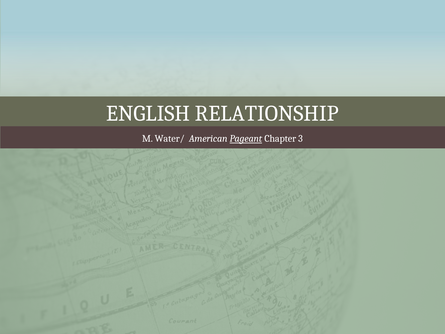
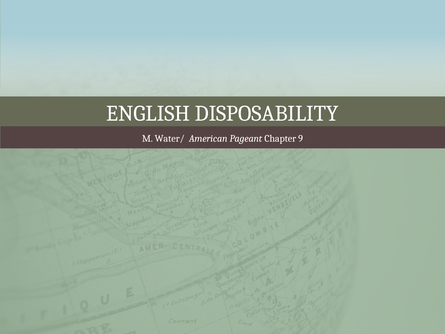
RELATIONSHIP: RELATIONSHIP -> DISPOSABILITY (267, 113)
Pageant underline: present -> none (246, 139)
3: 3 -> 9 (301, 139)
